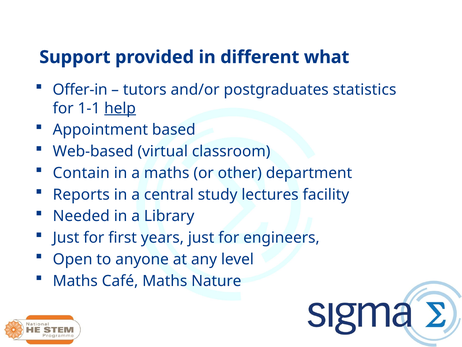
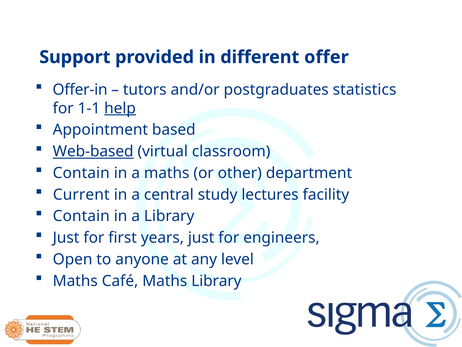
what: what -> offer (326, 57)
Web-based underline: none -> present (93, 151)
Reports: Reports -> Current (81, 194)
Needed: Needed -> Contain (81, 216)
Maths Nature: Nature -> Library (216, 281)
